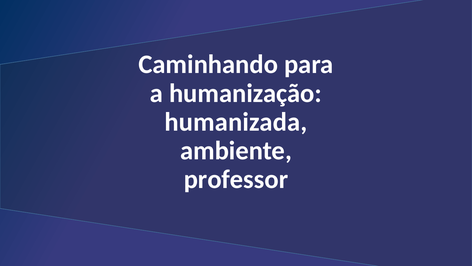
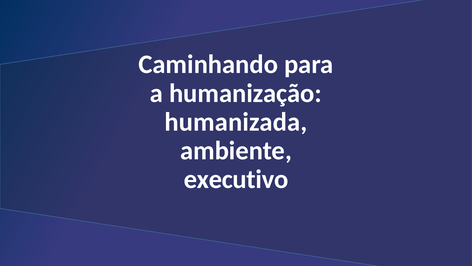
professor: professor -> executivo (236, 179)
